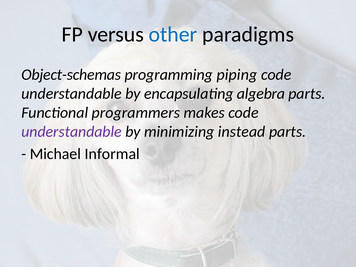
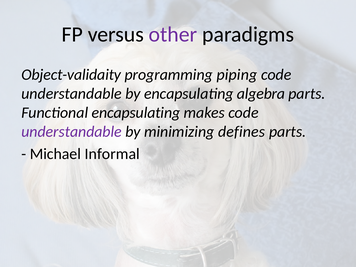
other colour: blue -> purple (173, 34)
Object-schemas: Object-schemas -> Object-validaity (71, 75)
Functional programmers: programmers -> encapsulating (136, 113)
instead: instead -> defines (242, 132)
